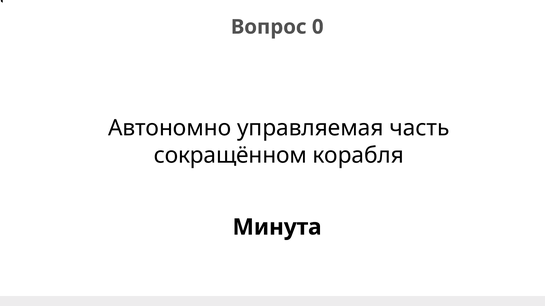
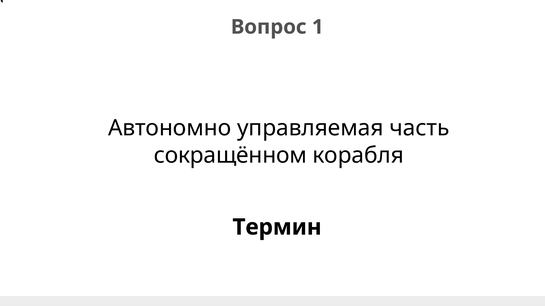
0: 0 -> 1 (318, 27)
Минута: Минута -> Термин (277, 228)
